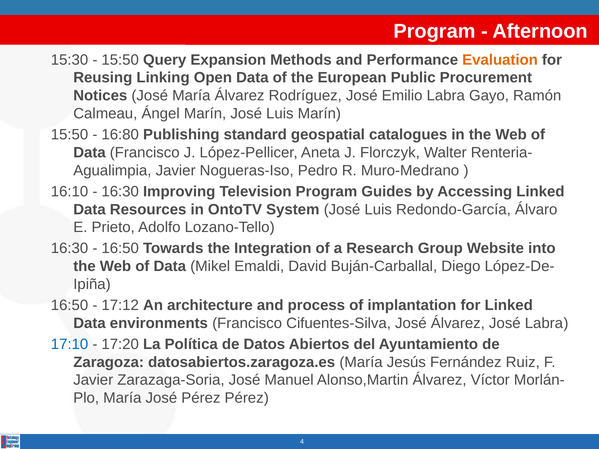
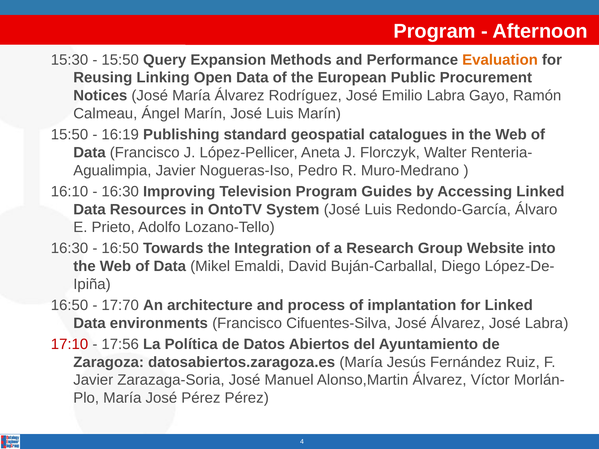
16:80: 16:80 -> 16:19 (120, 135)
17:12: 17:12 -> 17:70 (120, 305)
17:10 colour: blue -> red (70, 344)
17:20: 17:20 -> 17:56 (120, 344)
